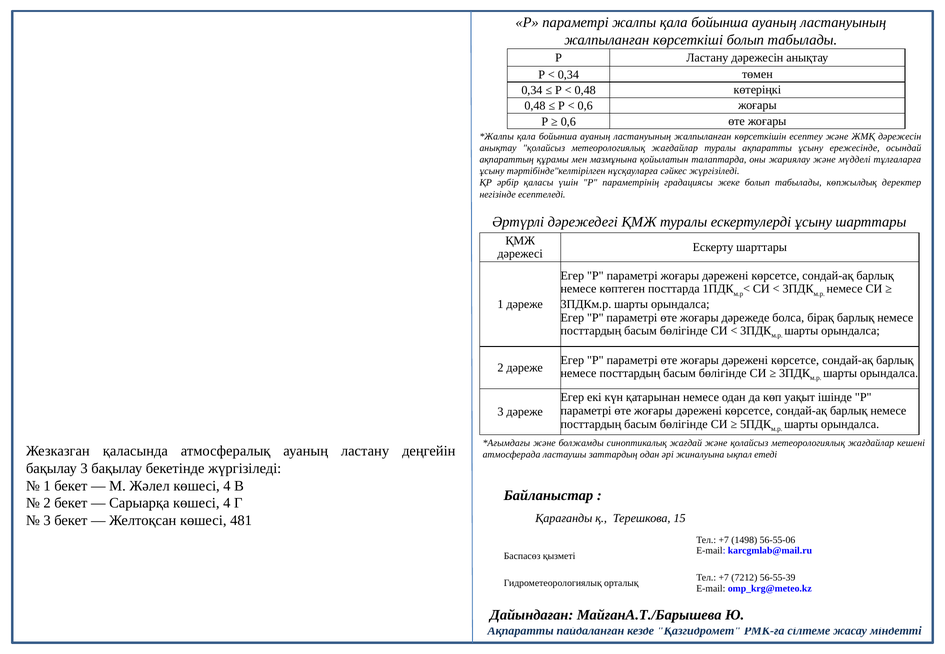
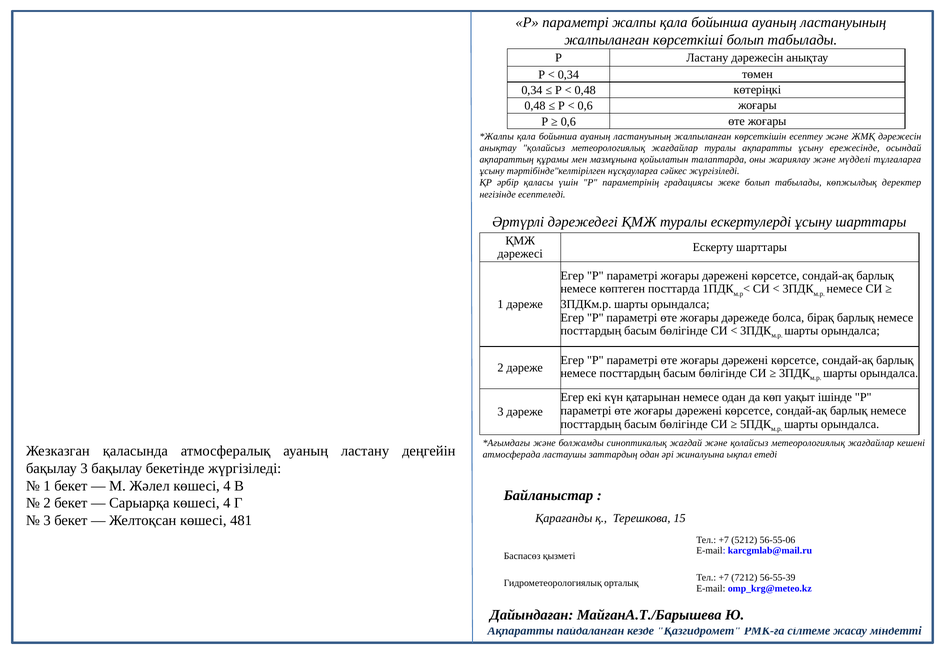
1498: 1498 -> 5212 (744, 540)
